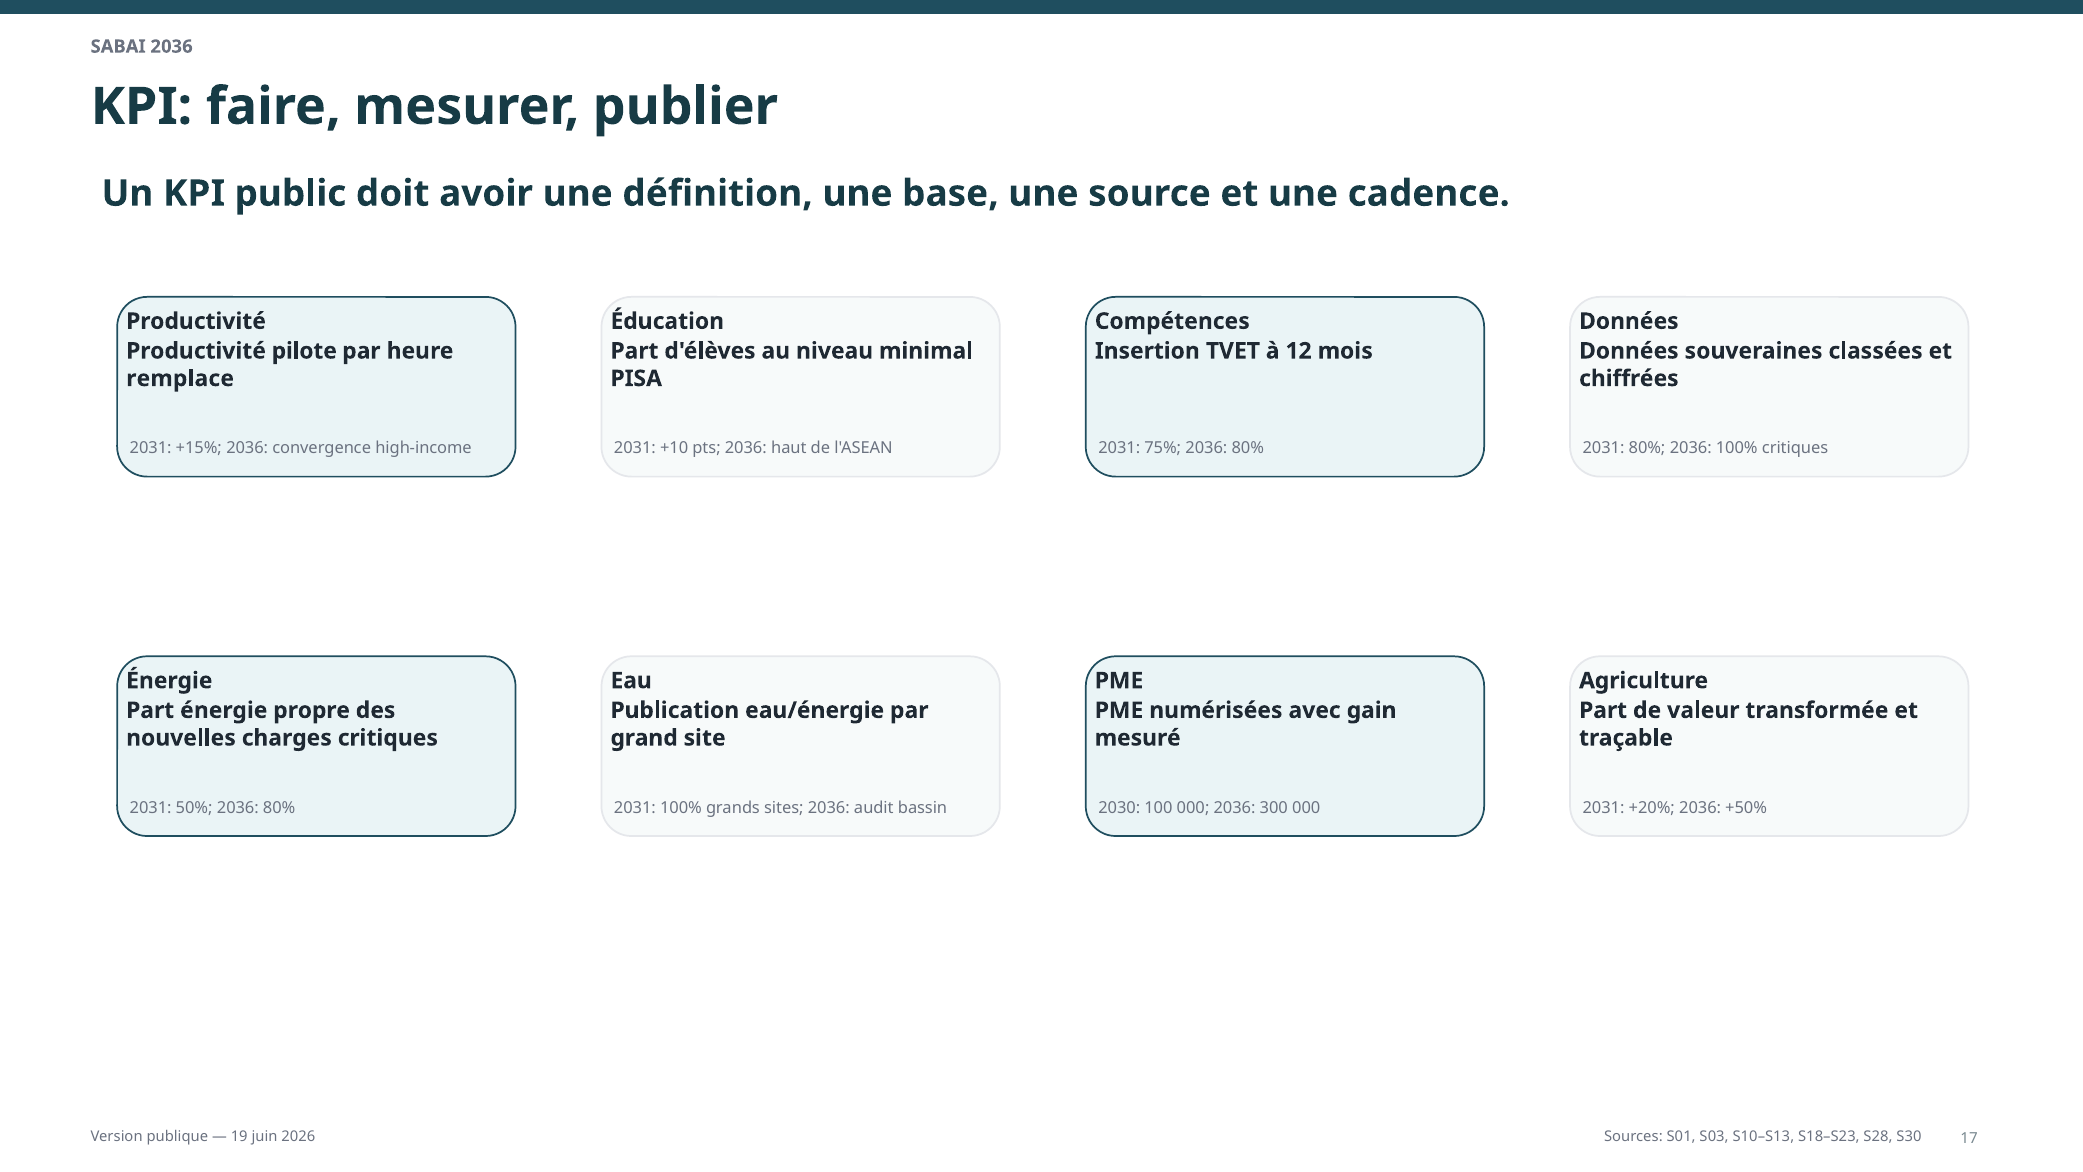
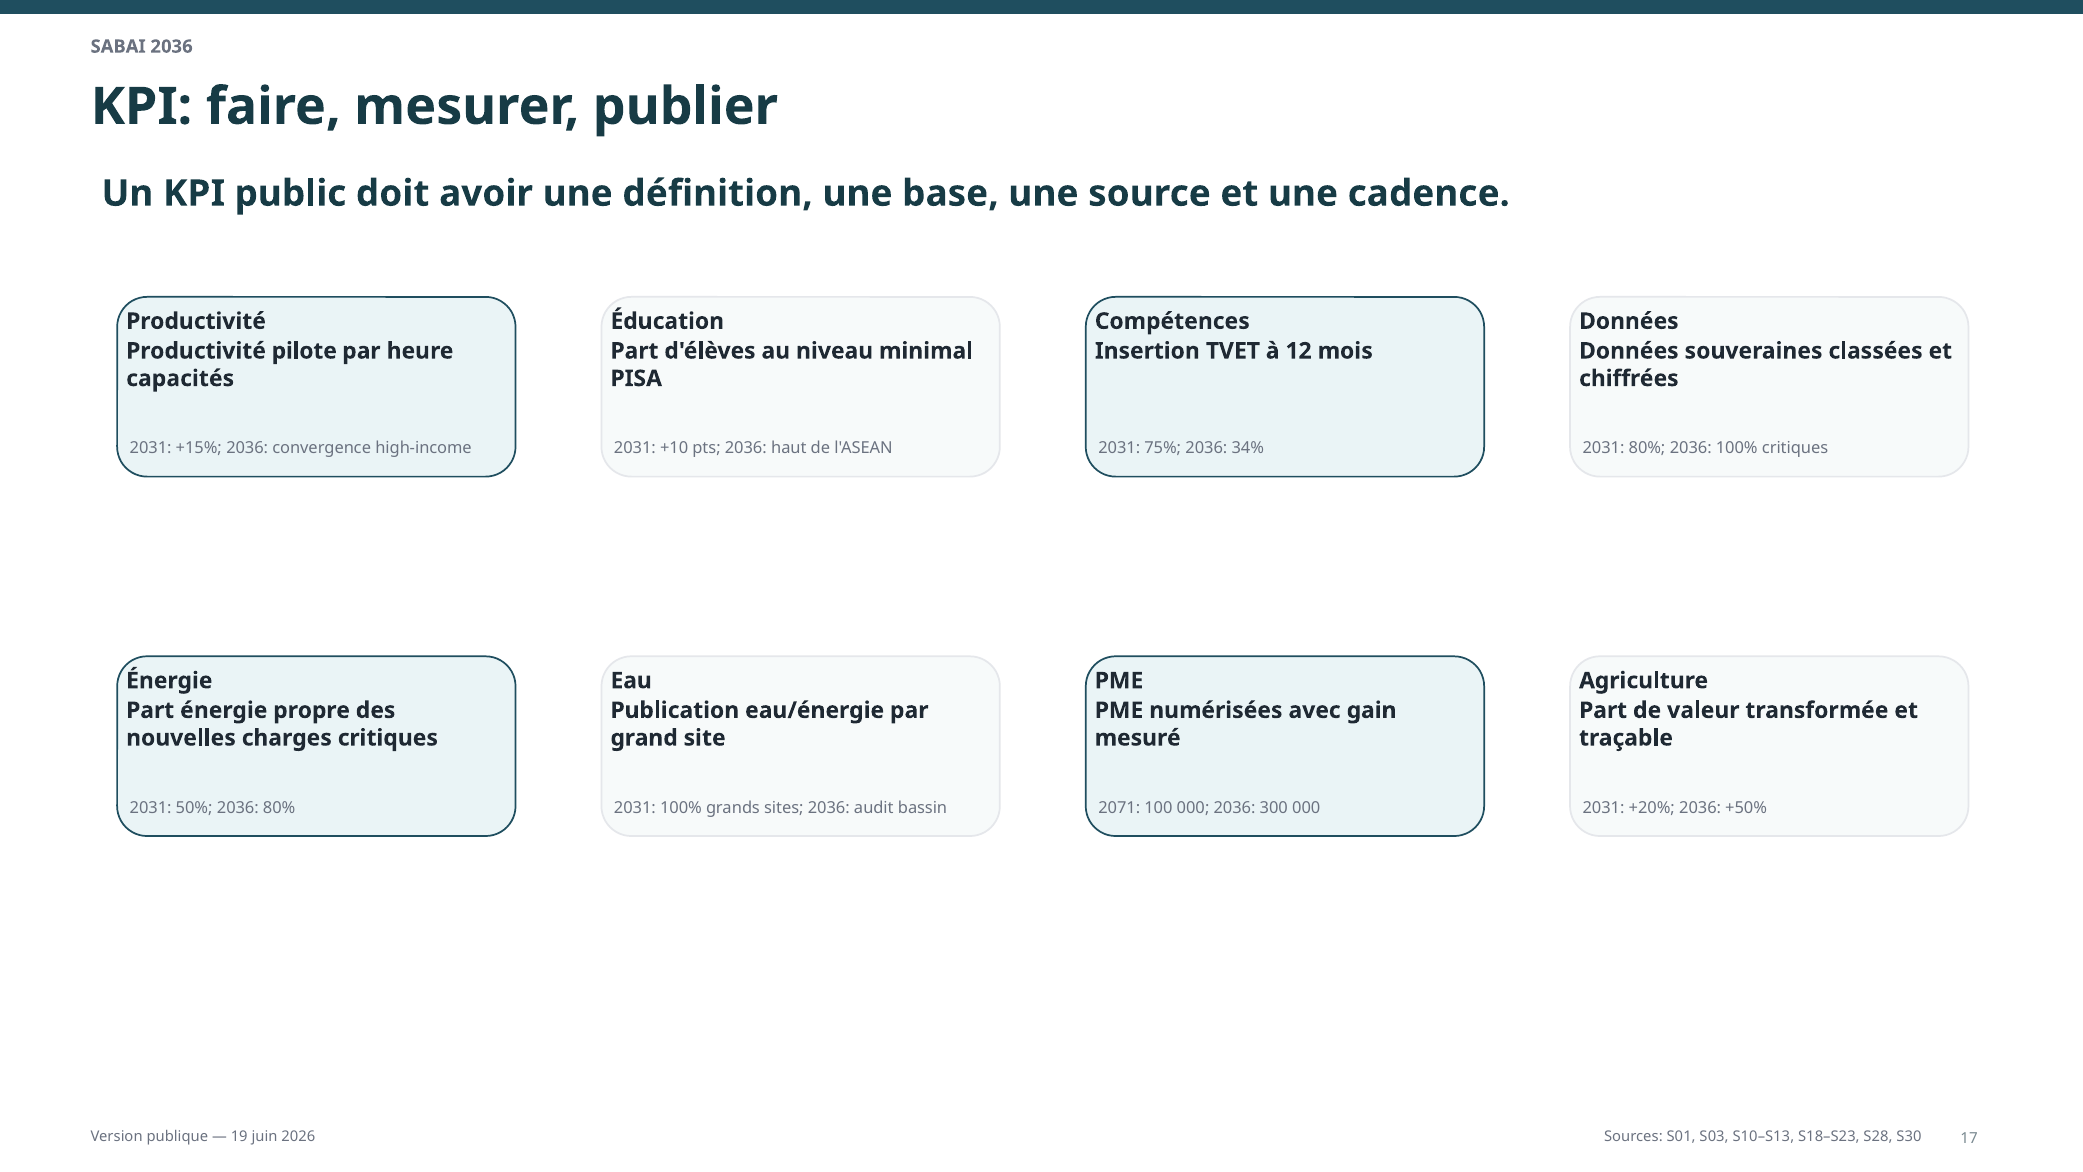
remplace: remplace -> capacités (180, 378)
75% 2036 80%: 80% -> 34% (1248, 448)
2030: 2030 -> 2071 (1119, 808)
